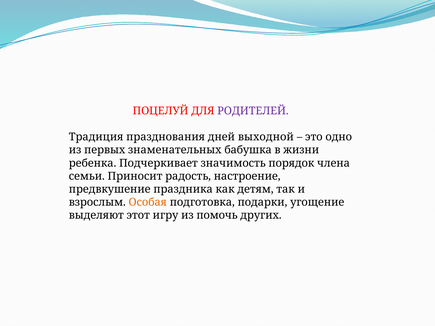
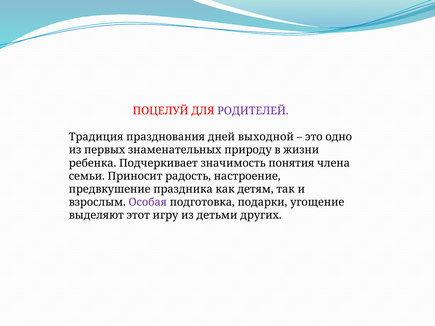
бабушка: бабушка -> природу (248, 150)
порядок: порядок -> понятия (291, 163)
Особая colour: orange -> purple (148, 202)
помочь: помочь -> детьми (217, 215)
